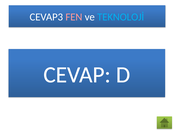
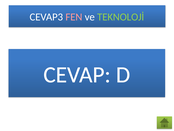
TEKNOLOJİ colour: light blue -> light green (121, 17)
